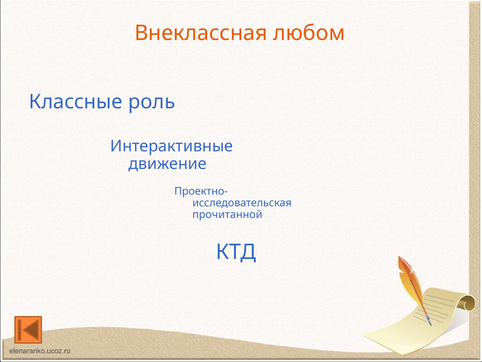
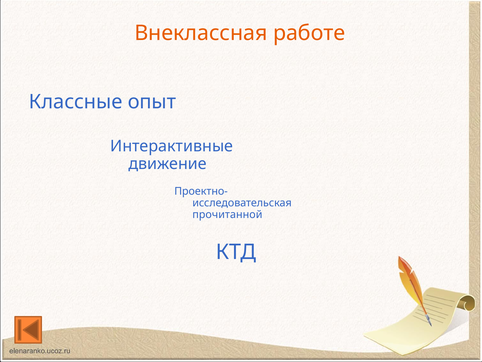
любом: любом -> работе (309, 33)
роль: роль -> опыт (152, 102)
